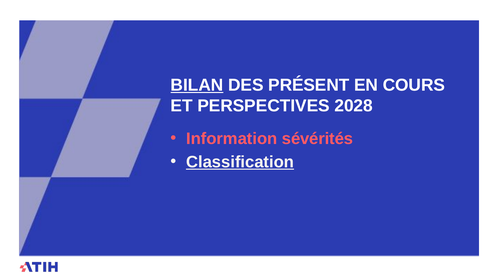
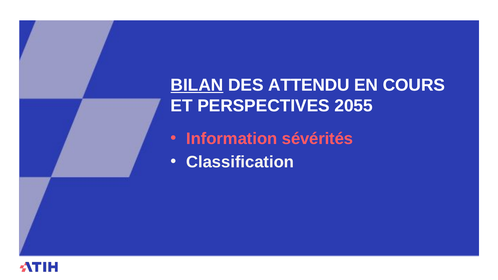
PRÉSENT: PRÉSENT -> ATTENDU (309, 85)
2028: 2028 -> 2055 (354, 106)
Classification underline: present -> none (240, 162)
